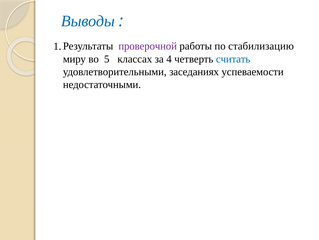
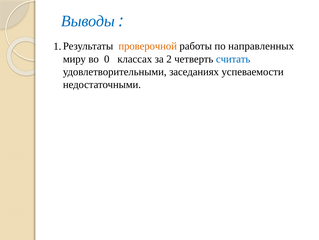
проверочной colour: purple -> orange (148, 46)
стабилизацию: стабилизацию -> направленных (261, 46)
5: 5 -> 0 (107, 59)
4: 4 -> 2 (169, 59)
